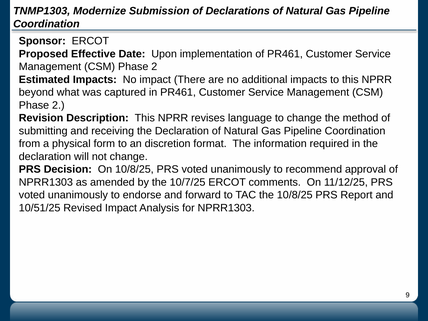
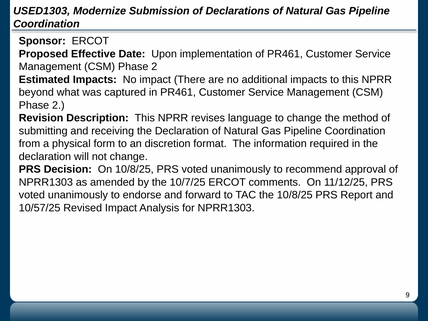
TNMP1303: TNMP1303 -> USED1303 (42, 11)
10/51/25: 10/51/25 -> 10/57/25 (40, 208)
